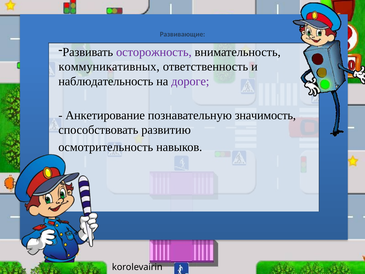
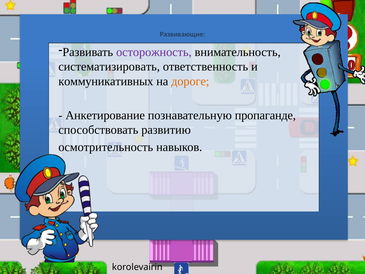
коммуникативных: коммуникативных -> систематизировать (109, 67)
наблюдательность: наблюдательность -> коммуникативных (106, 81)
дороге colour: purple -> orange (190, 81)
значимость: значимость -> пропаганде (265, 115)
